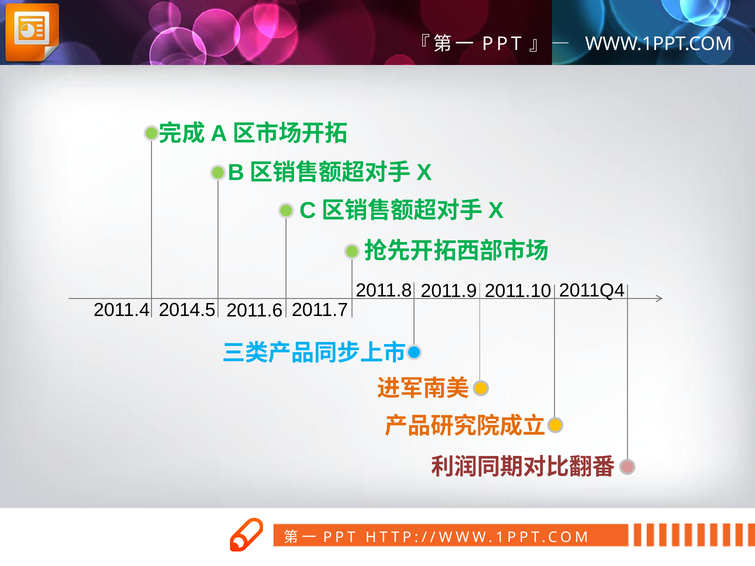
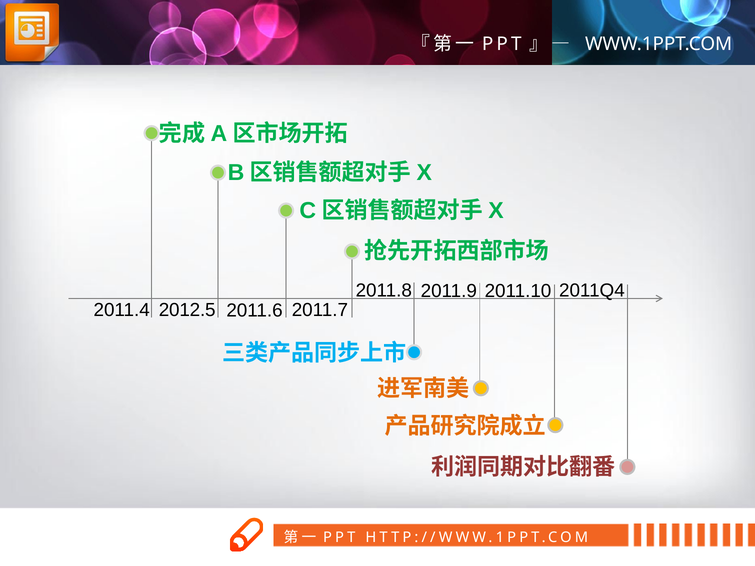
2014.5: 2014.5 -> 2012.5 (187, 310)
